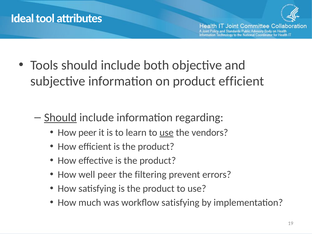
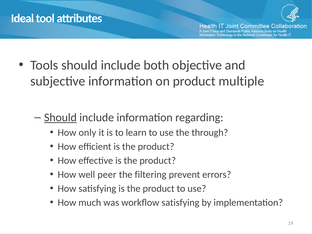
product efficient: efficient -> multiple (241, 81)
How peer: peer -> only (87, 133)
use underline: present -> none (167, 133)
vendors: vendors -> through (210, 133)
